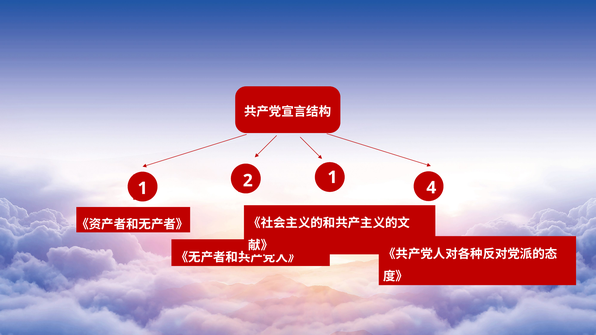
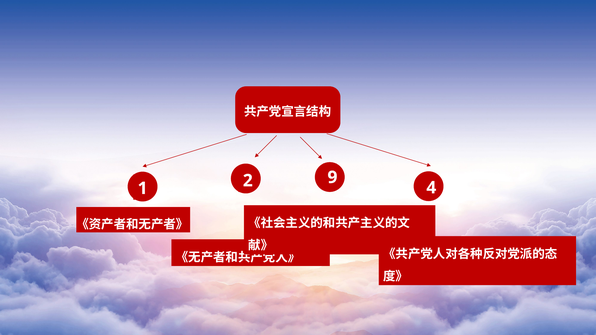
2 1: 1 -> 9 (332, 177)
